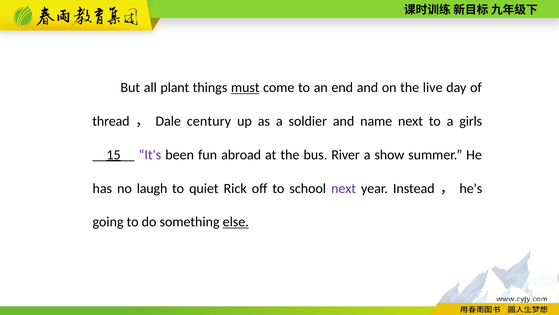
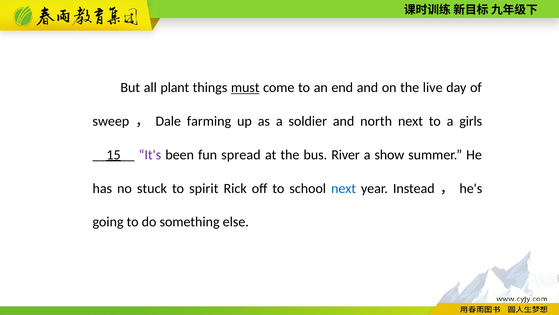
thread: thread -> sweep (111, 121)
century: century -> farming (209, 121)
name: name -> north (376, 121)
abroad: abroad -> spread (241, 155)
laugh: laugh -> stuck (152, 188)
quiet: quiet -> spirit (204, 188)
next colour: purple -> blue (344, 188)
else underline: present -> none (236, 222)
